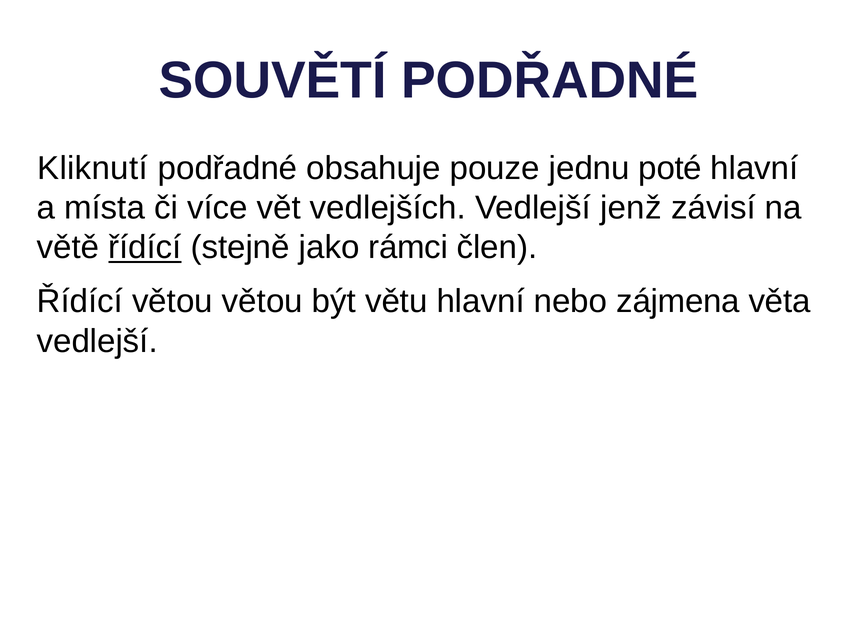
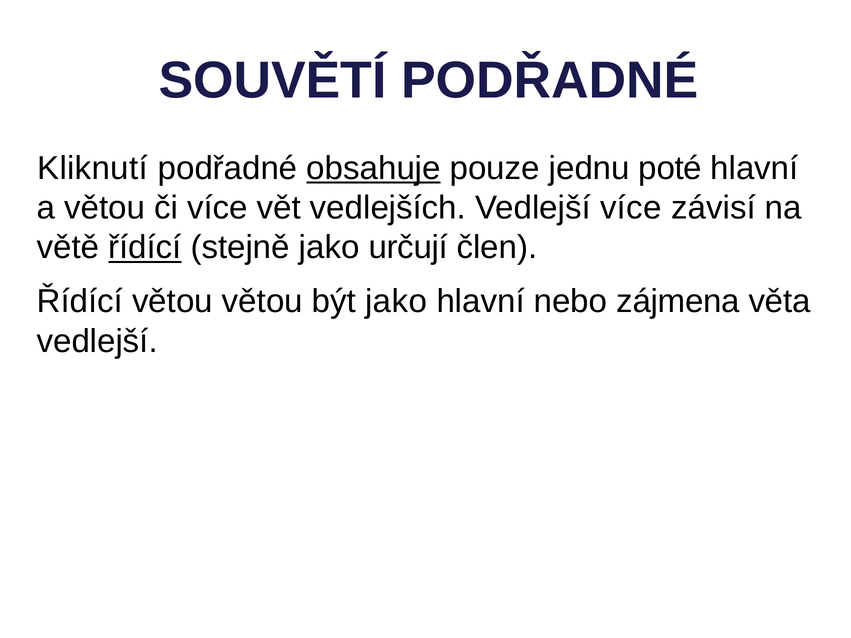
obsahuje underline: none -> present (374, 168)
a místa: místa -> větou (105, 208)
Vedlejší jenž: jenž -> více (631, 208)
rámci: rámci -> určují (408, 248)
být větu: větu -> jako (396, 302)
